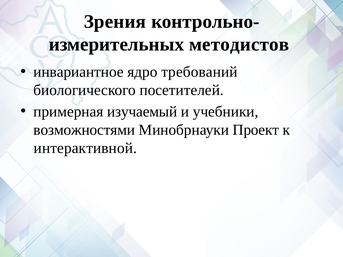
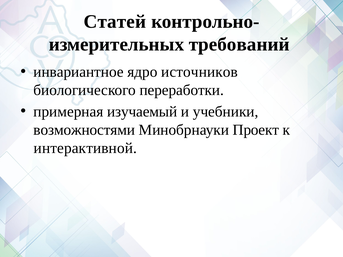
Зрения: Зрения -> Статей (115, 22)
методистов: методистов -> требований (239, 45)
требований: требований -> источников (200, 72)
посетителей: посетителей -> переработки (182, 90)
